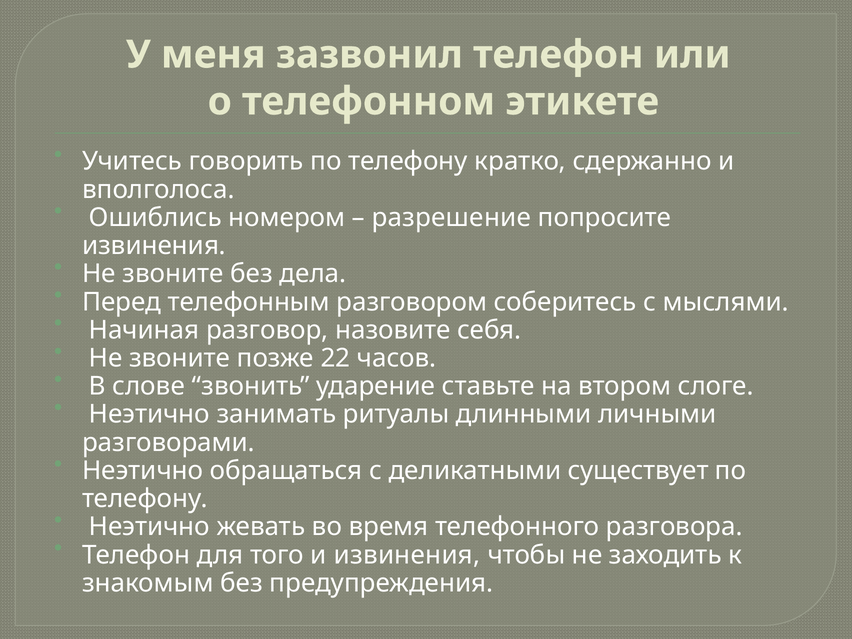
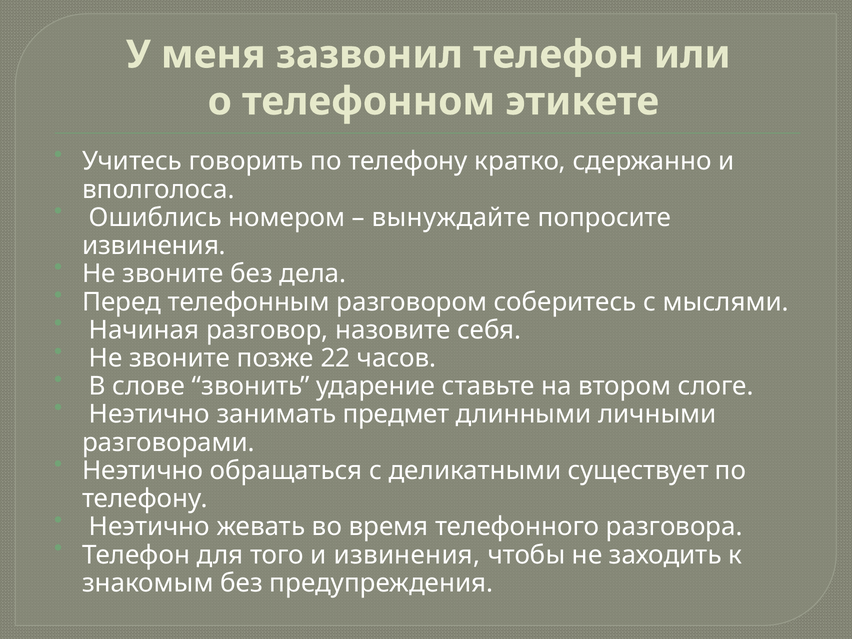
разрешение: разрешение -> вынуждайте (451, 218)
ритуалы: ритуалы -> предмет (396, 414)
